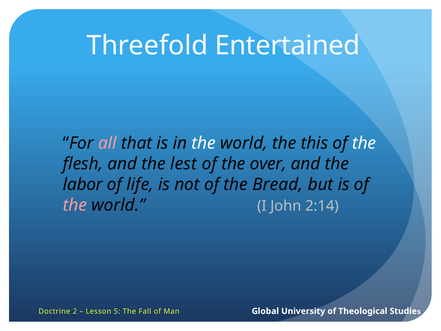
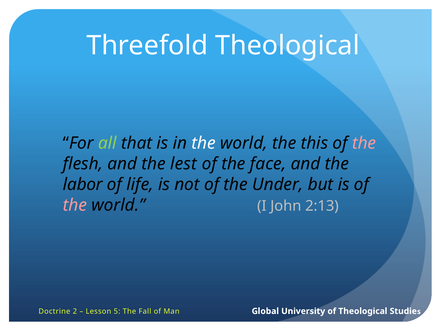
Threefold Entertained: Entertained -> Theological (287, 46)
all colour: pink -> light green (107, 143)
the colour: white -> pink (364, 143)
over: over -> face (268, 164)
Bread: Bread -> Under (278, 184)
2:14: 2:14 -> 2:13 (322, 206)
